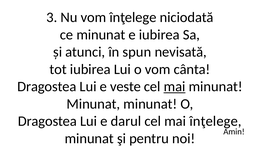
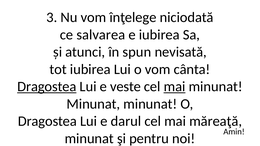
ce minunat: minunat -> salvarea (101, 35)
Dragostea underline: none -> present (47, 87)
mai înţelege: înţelege -> măreaţă (216, 121)
